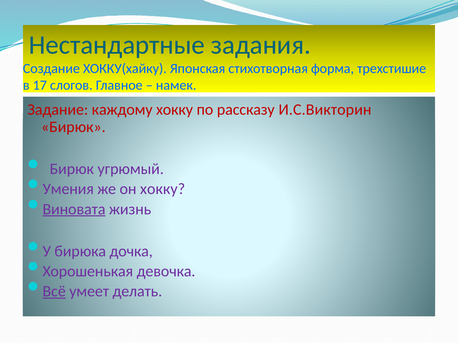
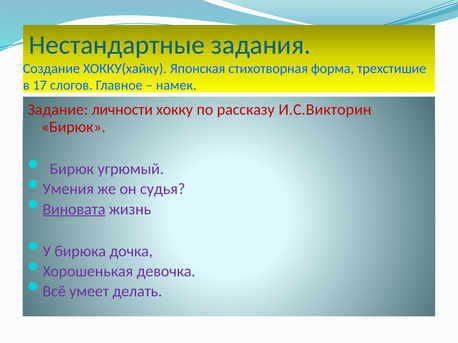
каждому: каждому -> личности (122, 110)
он хокку: хокку -> судья (163, 189)
Всё underline: present -> none (54, 292)
